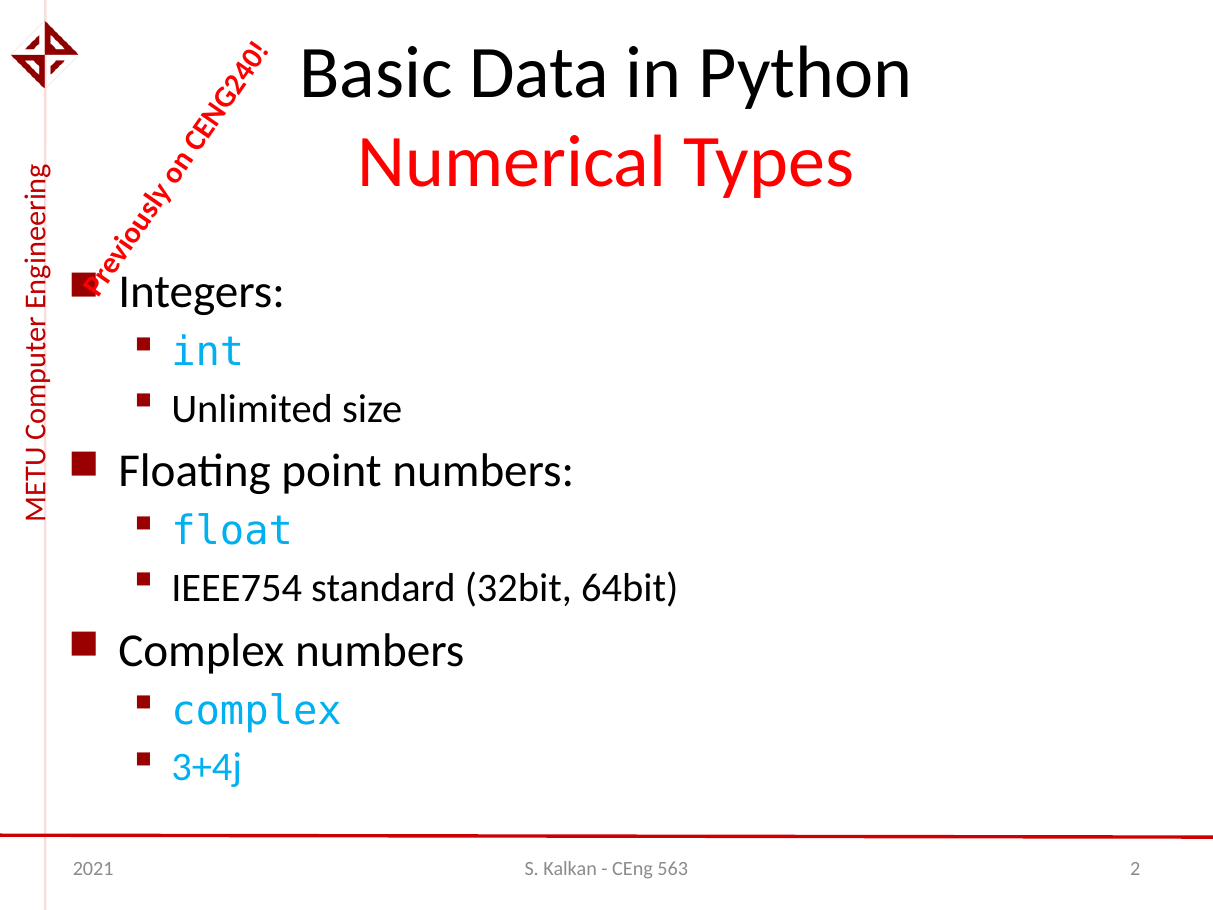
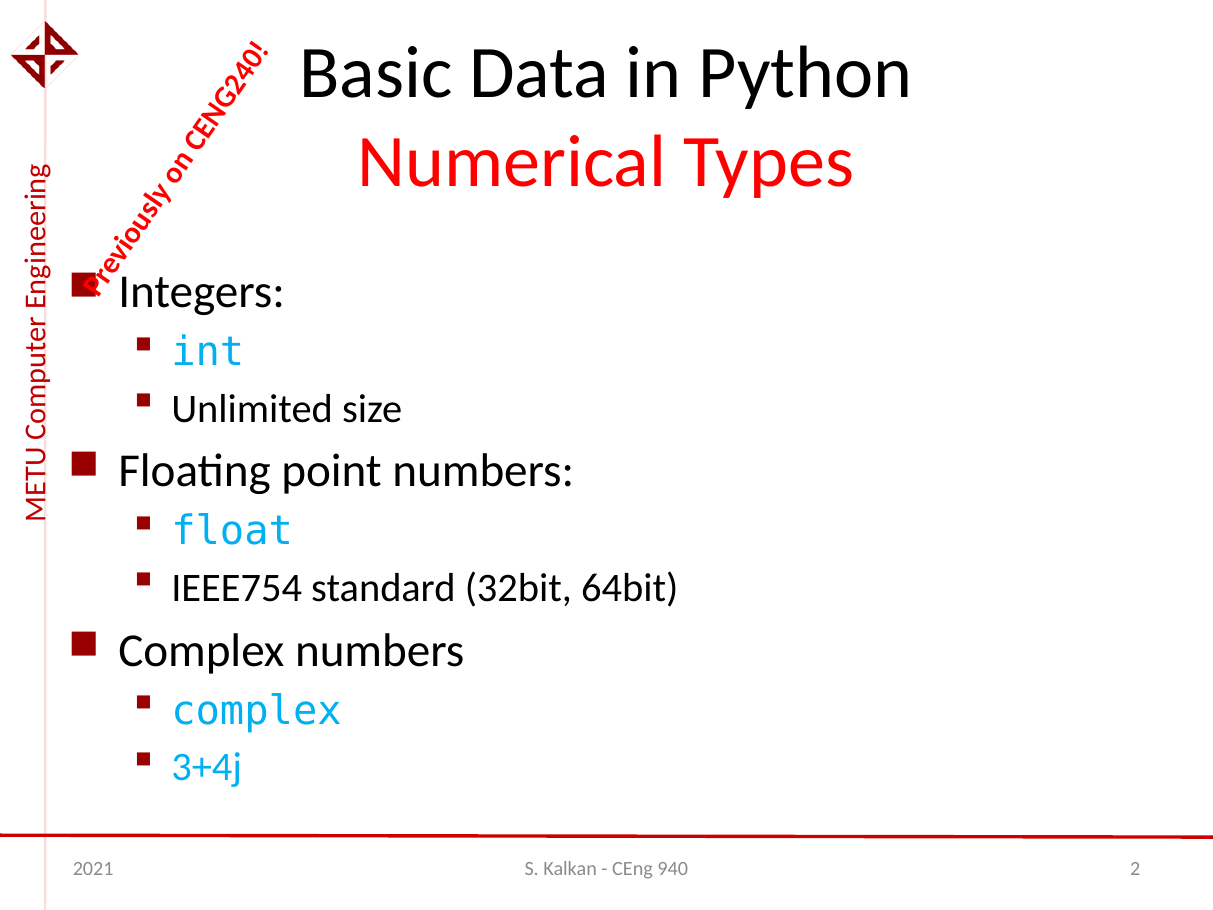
563: 563 -> 940 (673, 869)
